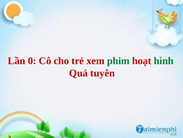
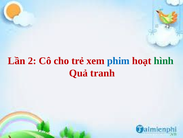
0: 0 -> 2 (32, 60)
phim colour: green -> blue (118, 60)
tuyên: tuyên -> tranh (103, 73)
